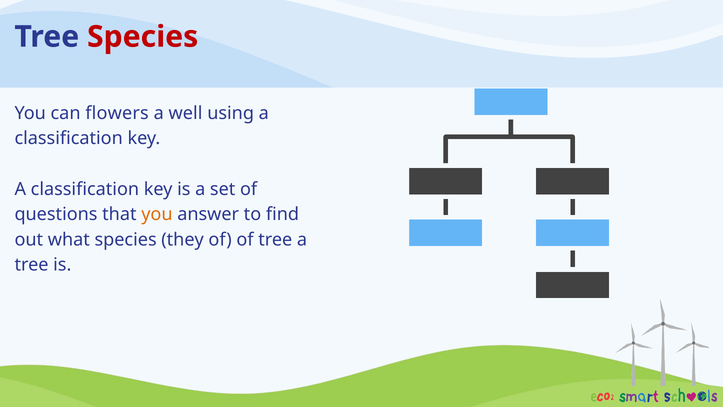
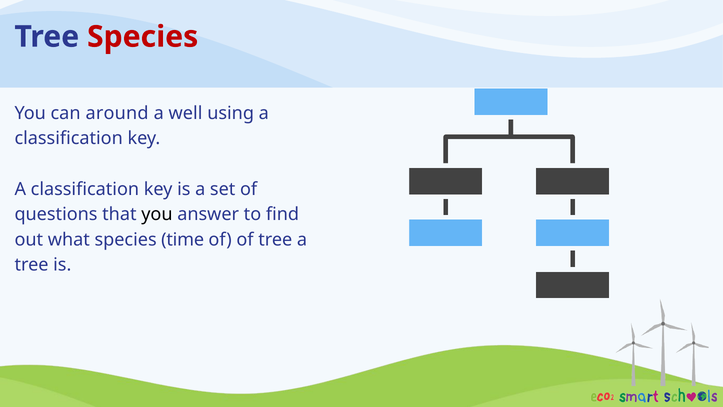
flowers: flowers -> around (117, 113)
you colour: orange -> black (157, 214)
they: they -> time (183, 239)
